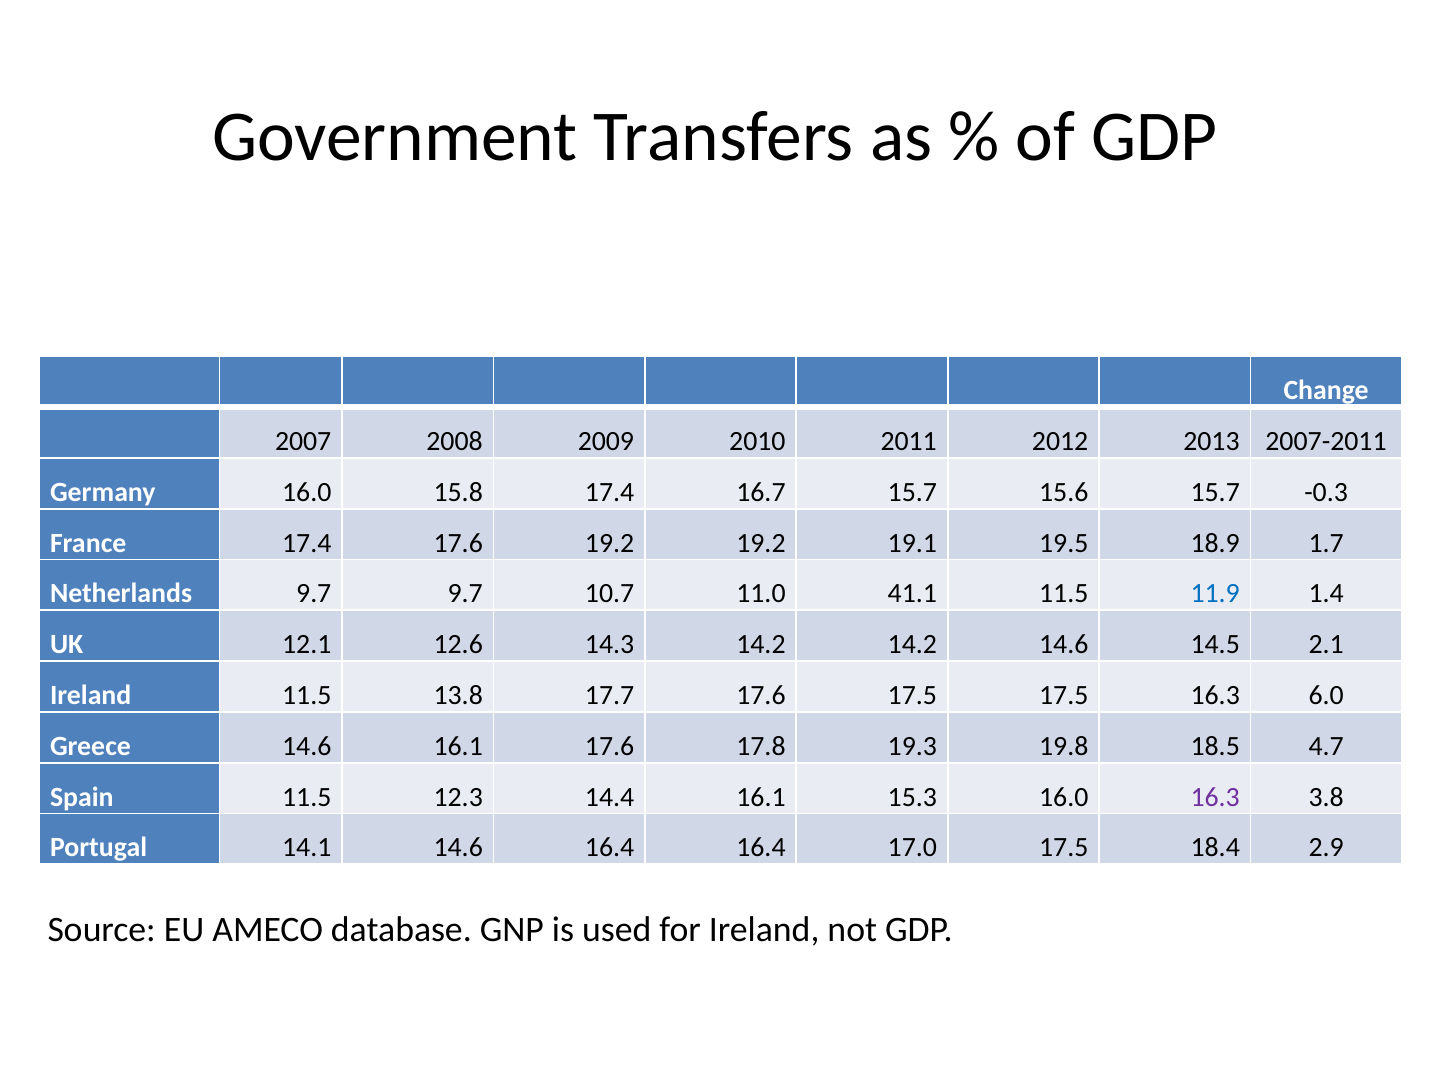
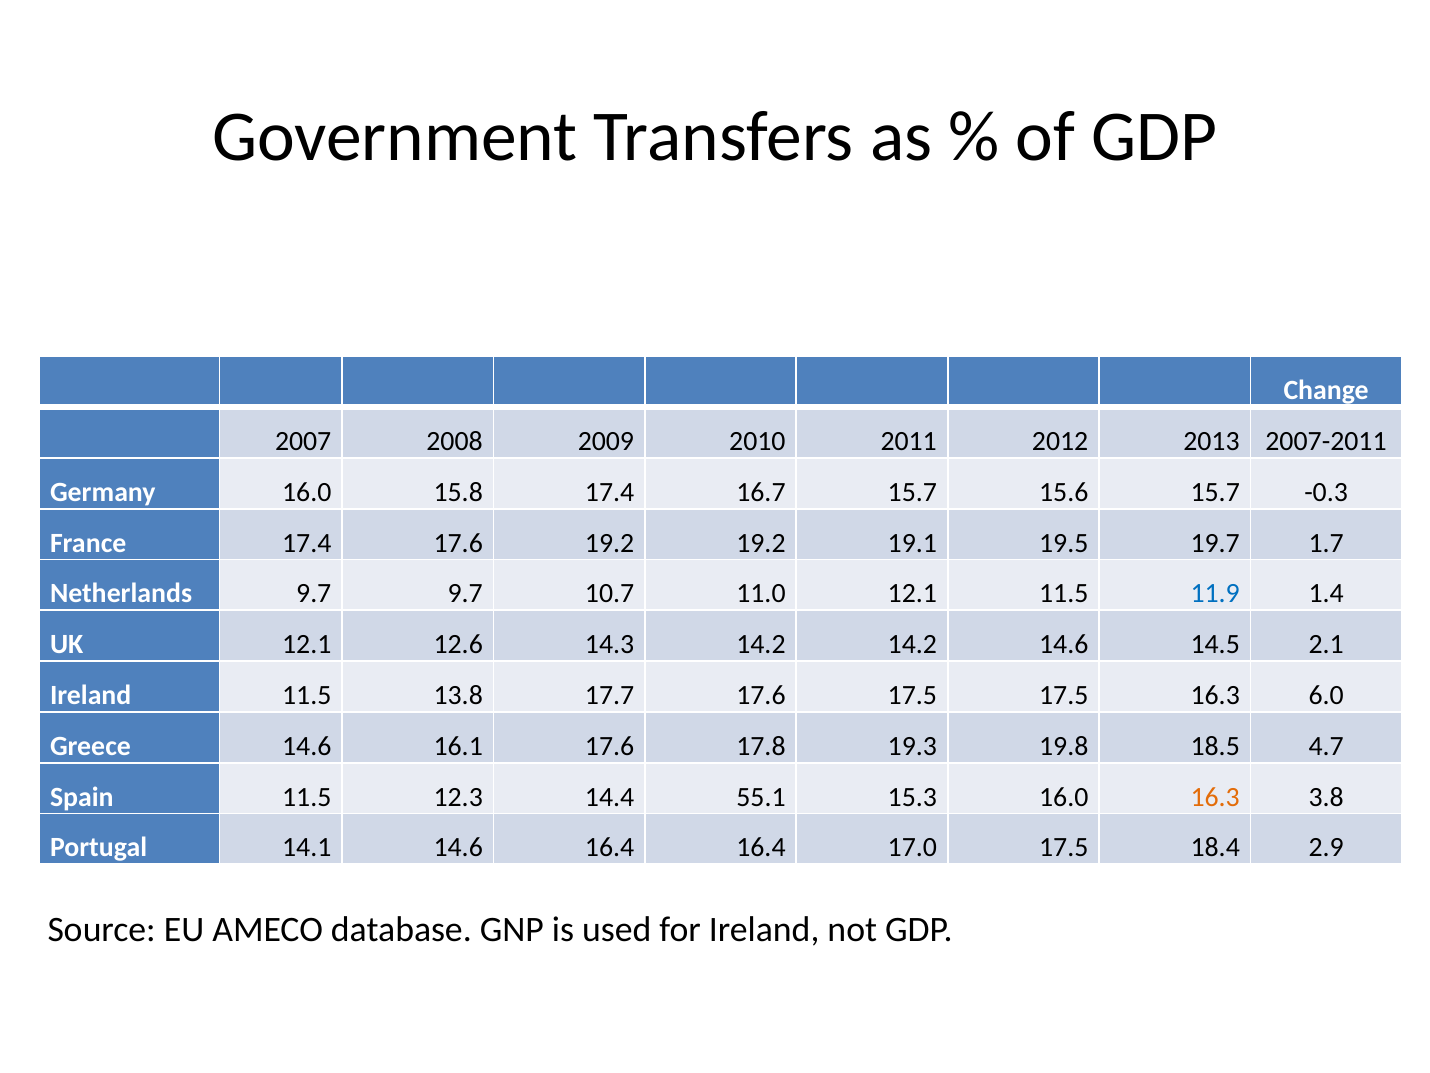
18.9: 18.9 -> 19.7 (1215, 543)
11.0 41.1: 41.1 -> 12.1 (912, 593)
14.4 16.1: 16.1 -> 55.1 (761, 797)
16.3 colour: purple -> orange (1215, 797)
